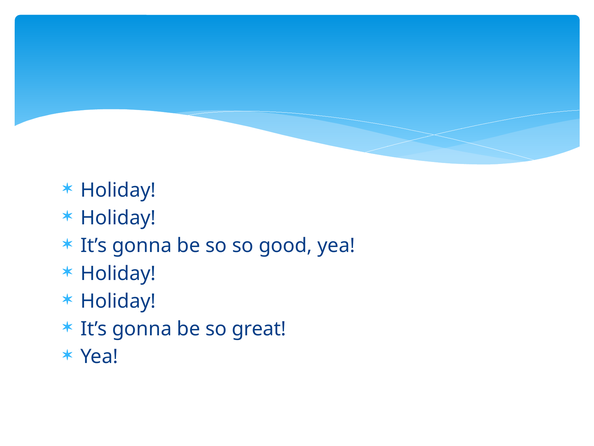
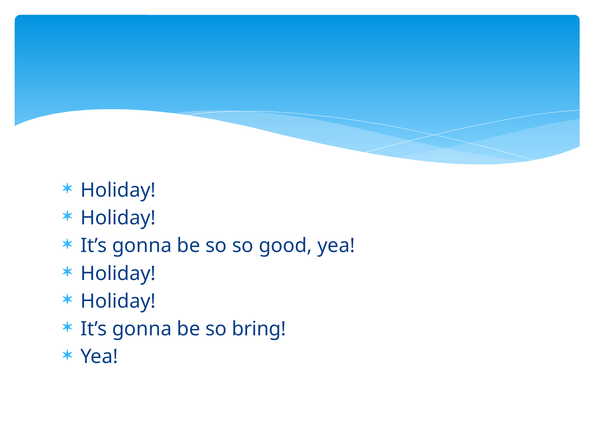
great: great -> bring (259, 329)
